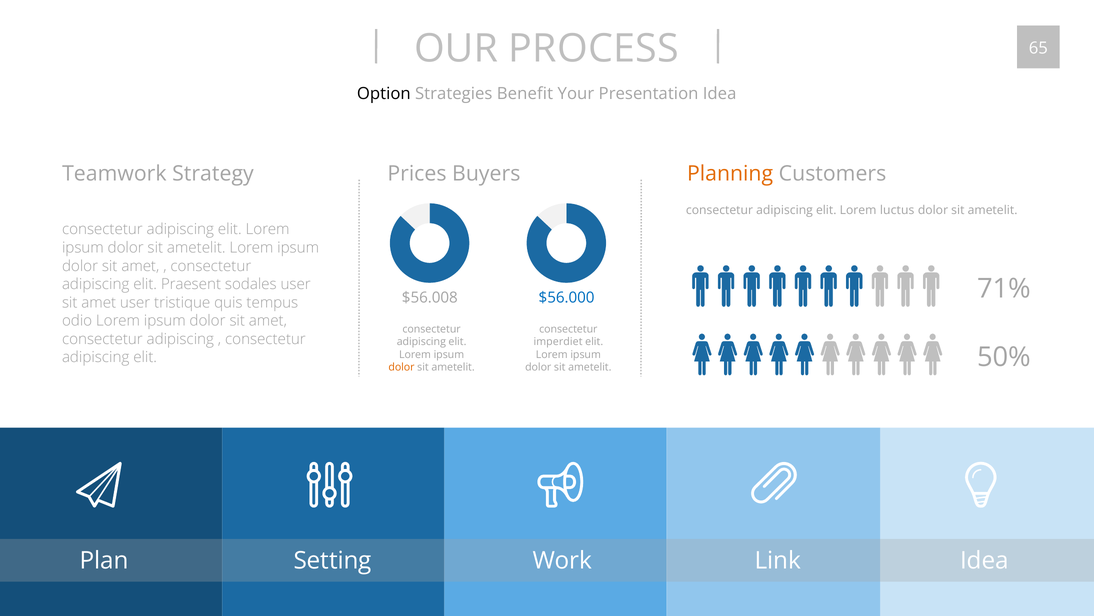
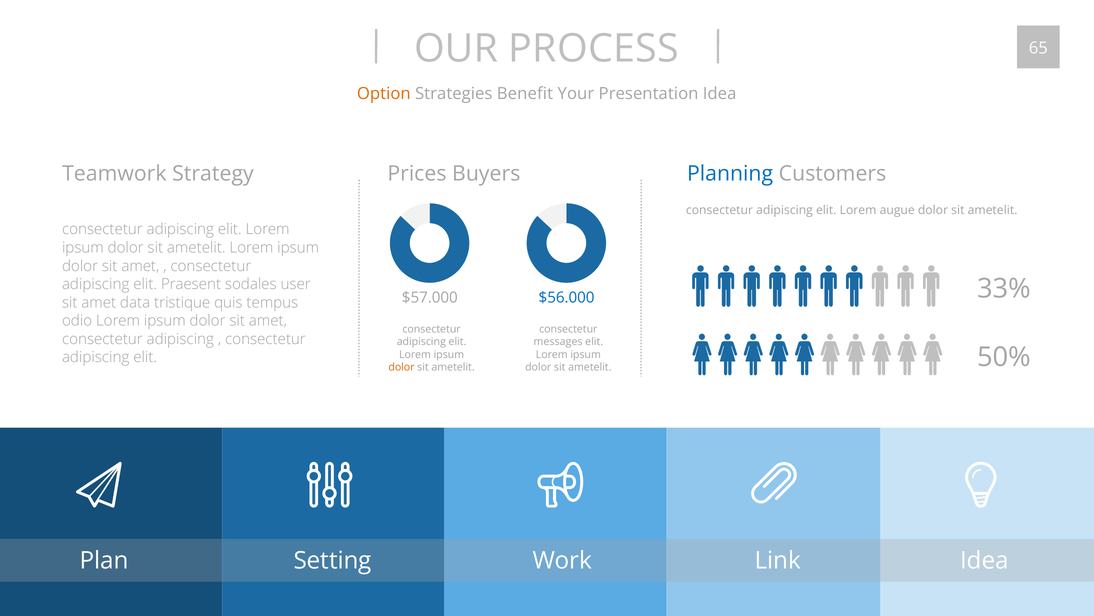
Option colour: black -> orange (384, 93)
Planning colour: orange -> blue (730, 173)
luctus: luctus -> augue (897, 210)
71%: 71% -> 33% (1004, 289)
$56.008: $56.008 -> $57.000 (430, 298)
amet user: user -> data (135, 302)
imperdiet: imperdiet -> messages (558, 341)
